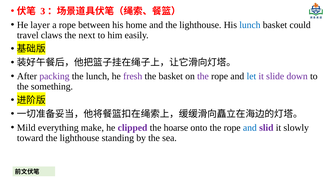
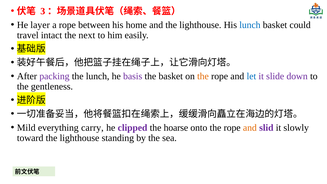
claws: claws -> intact (52, 35)
fresh: fresh -> basis (133, 76)
the colour: purple -> orange (203, 76)
something: something -> gentleness (52, 86)
make: make -> carry (92, 128)
and colour: blue -> orange (250, 128)
